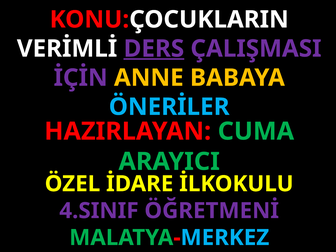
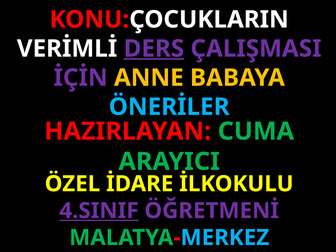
4.SINIF underline: none -> present (99, 211)
